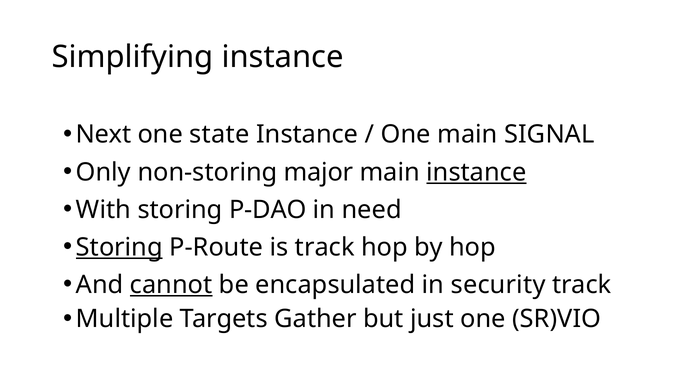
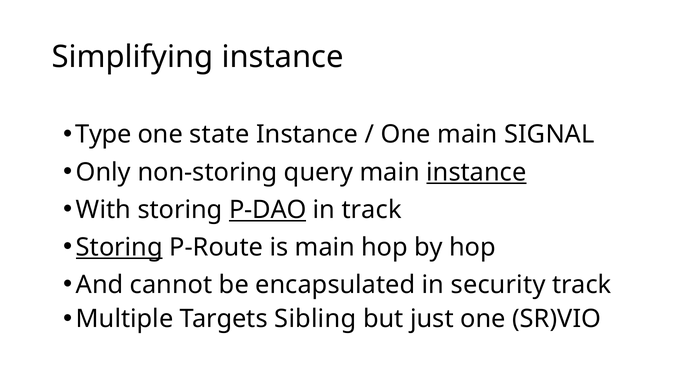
Next: Next -> Type (104, 135)
major: major -> query (318, 172)
P-DAO underline: none -> present (268, 210)
in need: need -> track (372, 210)
is track: track -> main (325, 247)
cannot underline: present -> none (171, 285)
Gather: Gather -> Sibling (315, 319)
